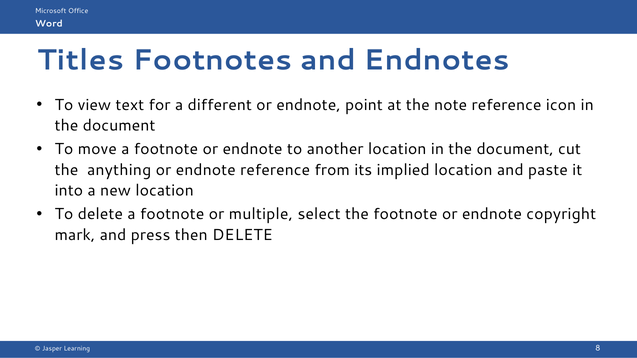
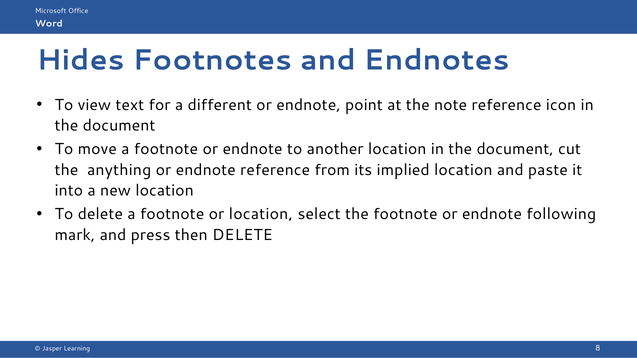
Titles: Titles -> Hides (81, 60)
or multiple: multiple -> location (261, 214)
copyright: copyright -> following (561, 214)
